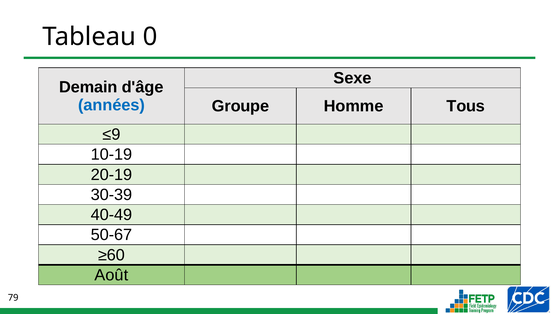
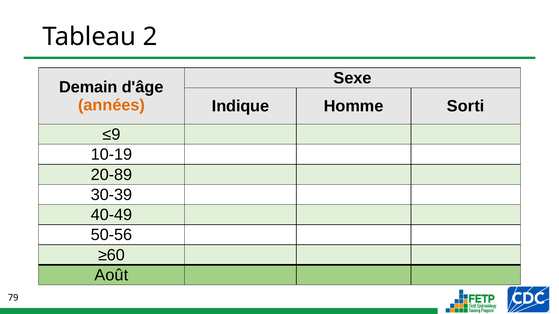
0: 0 -> 2 (150, 37)
années colour: blue -> orange (111, 105)
Groupe: Groupe -> Indique (241, 106)
Tous: Tous -> Sorti (466, 106)
20-19: 20-19 -> 20-89 (112, 175)
50-67: 50-67 -> 50-56 (112, 235)
